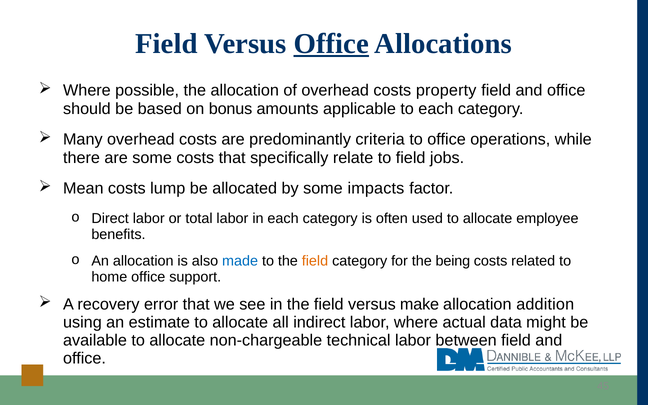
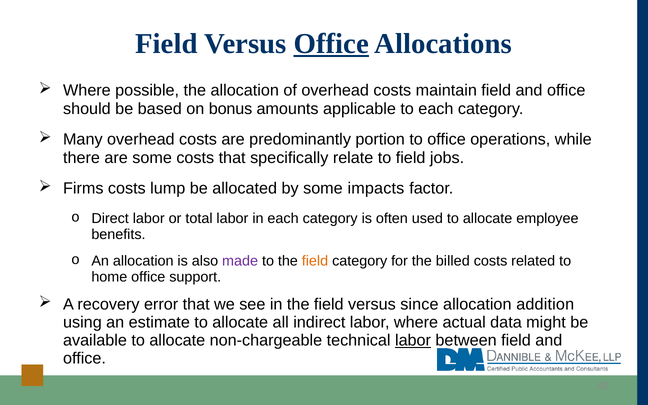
property: property -> maintain (446, 91)
criteria: criteria -> portion (380, 140)
Mean: Mean -> Firms (83, 189)
made colour: blue -> purple (240, 261)
being: being -> billed (453, 261)
make: make -> since (419, 304)
labor underline: none -> present (413, 340)
